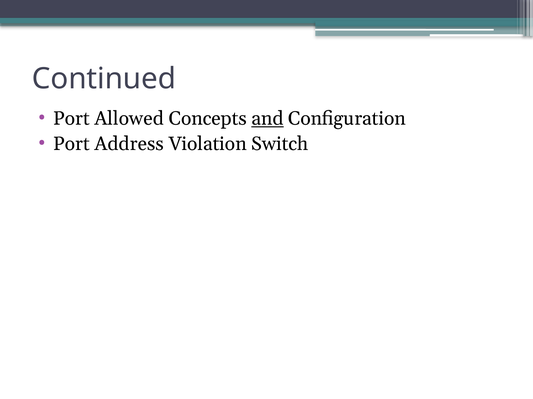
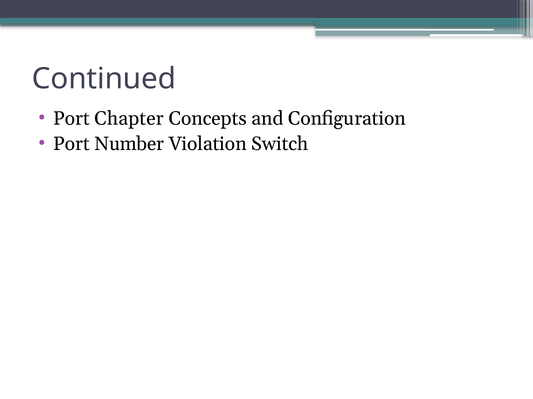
Allowed: Allowed -> Chapter (129, 119)
and underline: present -> none (267, 119)
Address: Address -> Number (129, 144)
